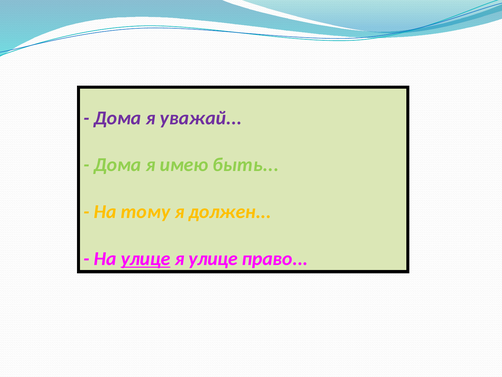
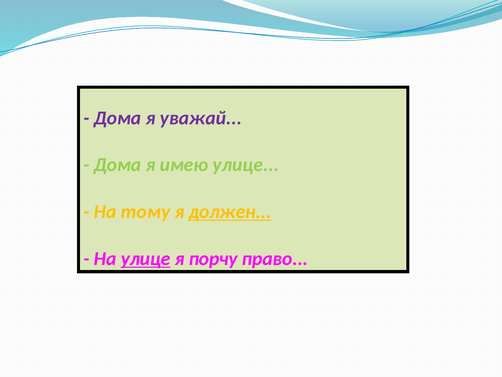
имею быть: быть -> улице (246, 165)
должен underline: none -> present (230, 212)
я улице: улице -> порчу (213, 258)
